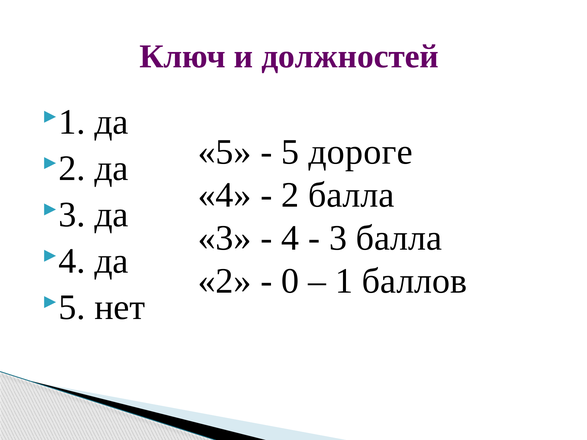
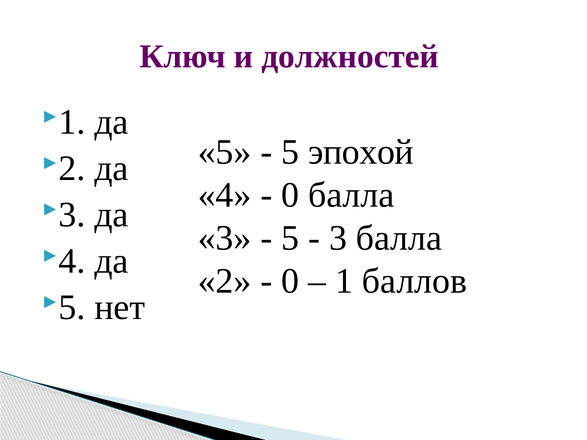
дороге: дороге -> эпохой (361, 152)
2: 2 -> 0 (290, 195)
4: 4 -> 5 (290, 238)
